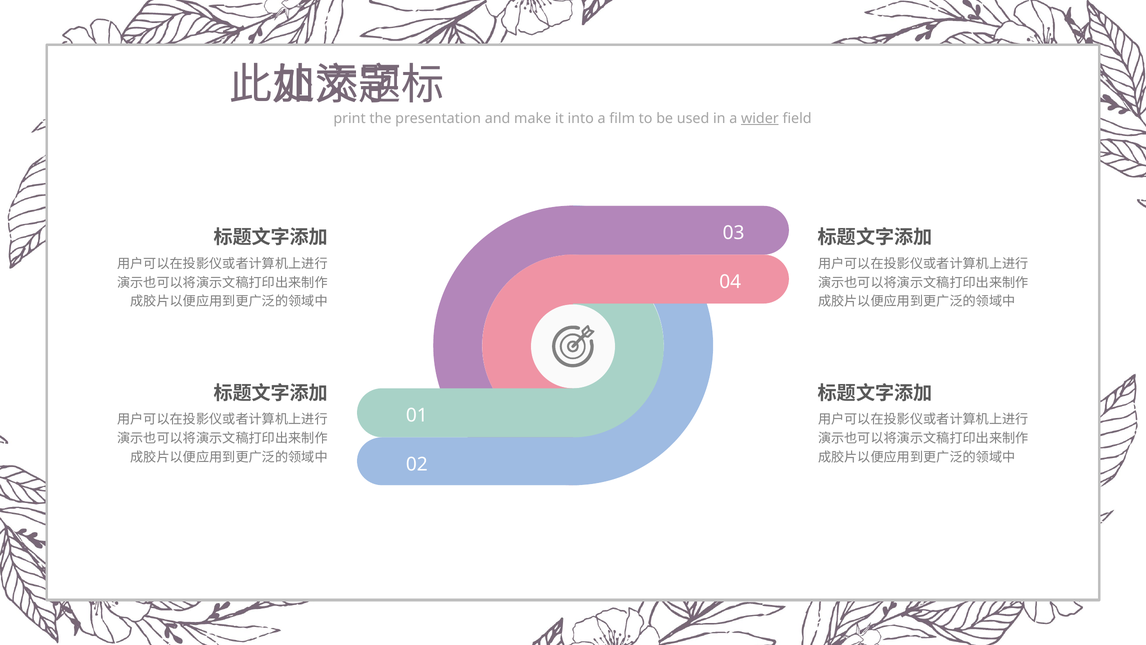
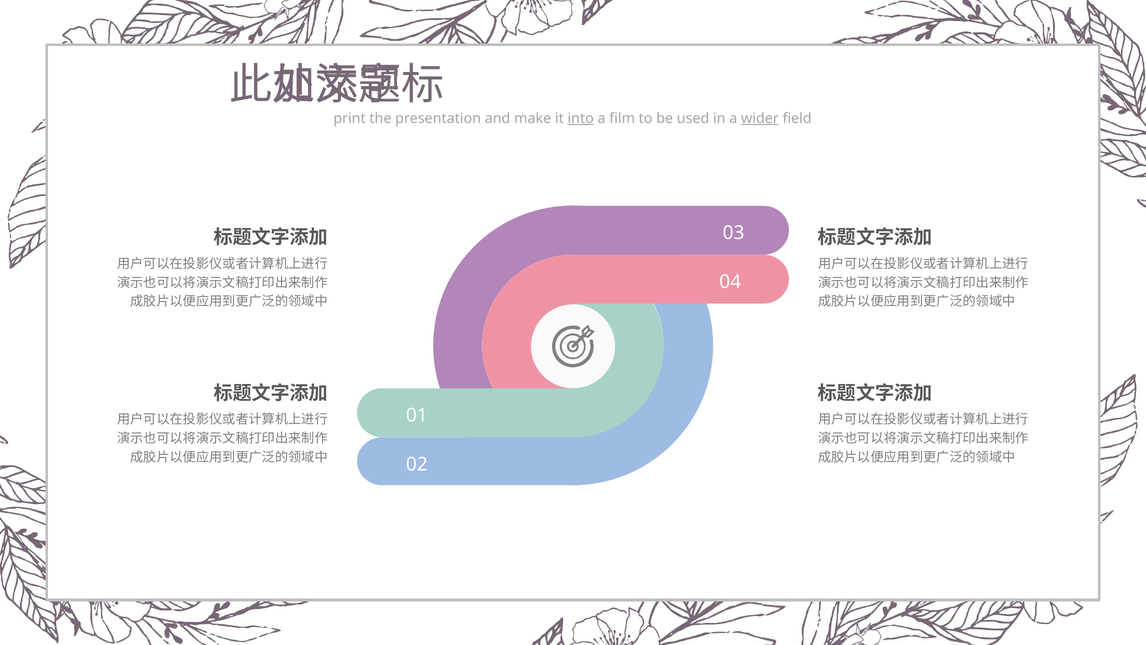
into underline: none -> present (581, 118)
